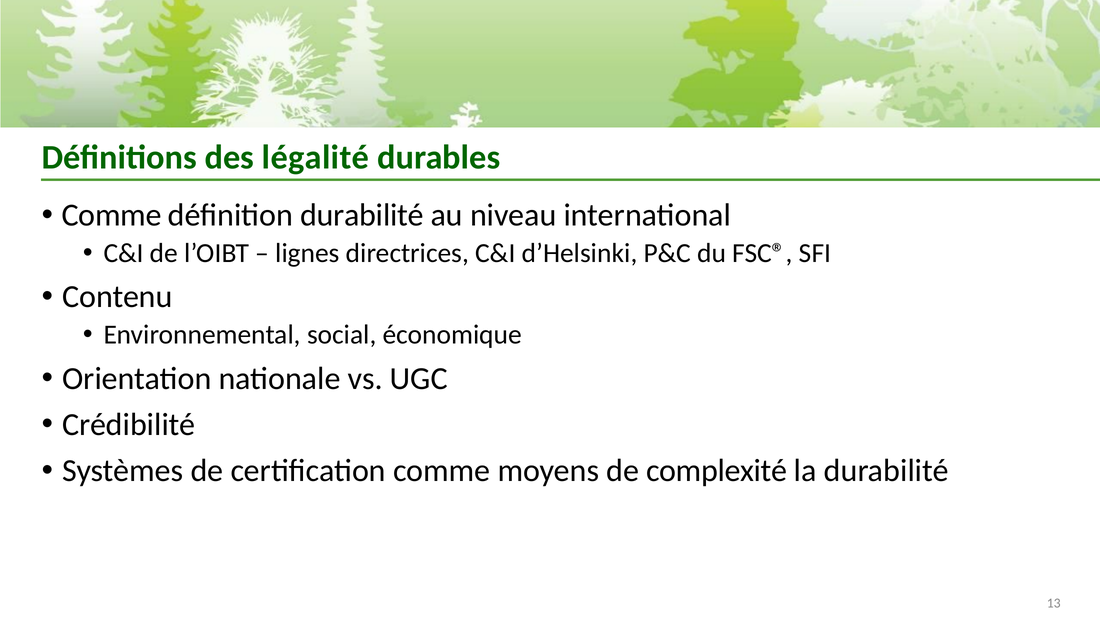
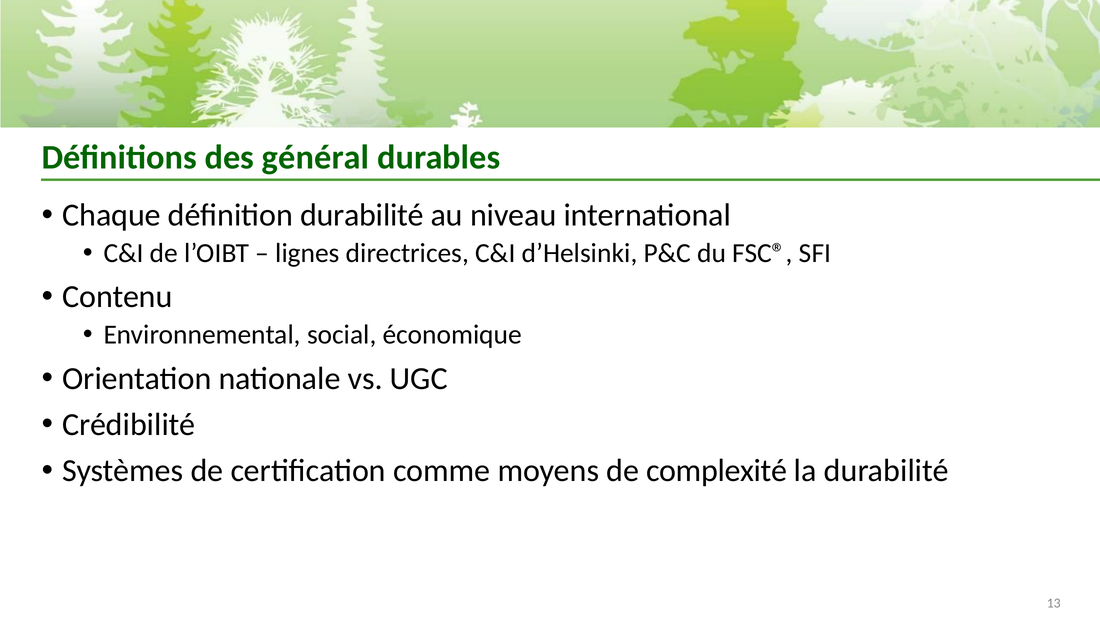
légalité: légalité -> général (316, 157)
Comme: Comme -> Chaque (111, 215)
